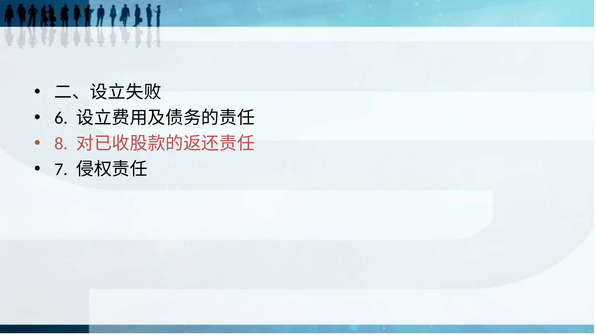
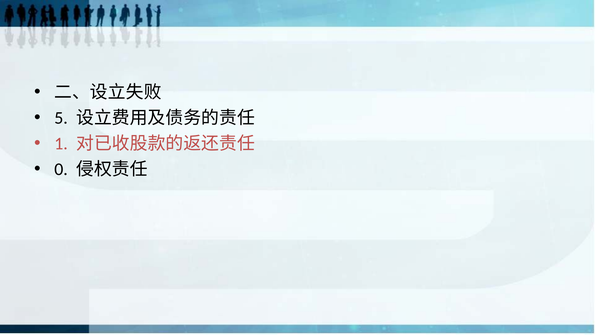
6: 6 -> 5 (61, 118)
8: 8 -> 1 (61, 144)
7: 7 -> 0 (61, 169)
